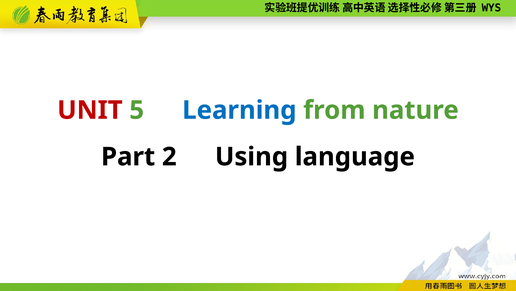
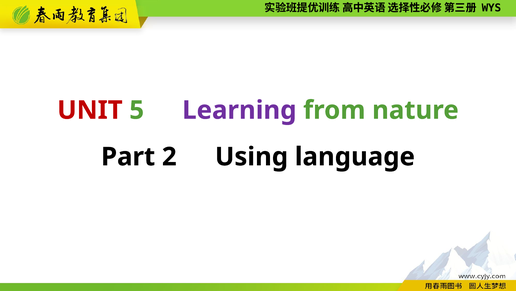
Learning colour: blue -> purple (239, 110)
